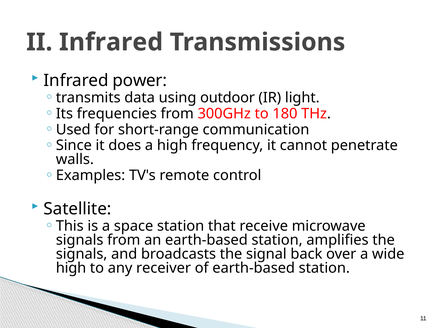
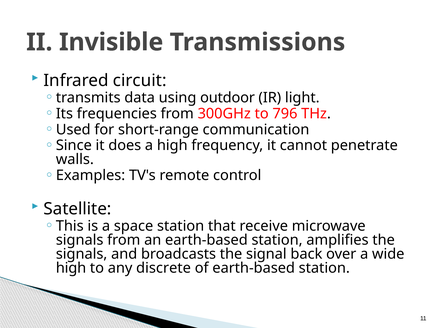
II Infrared: Infrared -> Invisible (111, 42)
power: power -> circuit (140, 80)
180: 180 -> 796 (285, 114)
receiver: receiver -> discrete (164, 268)
